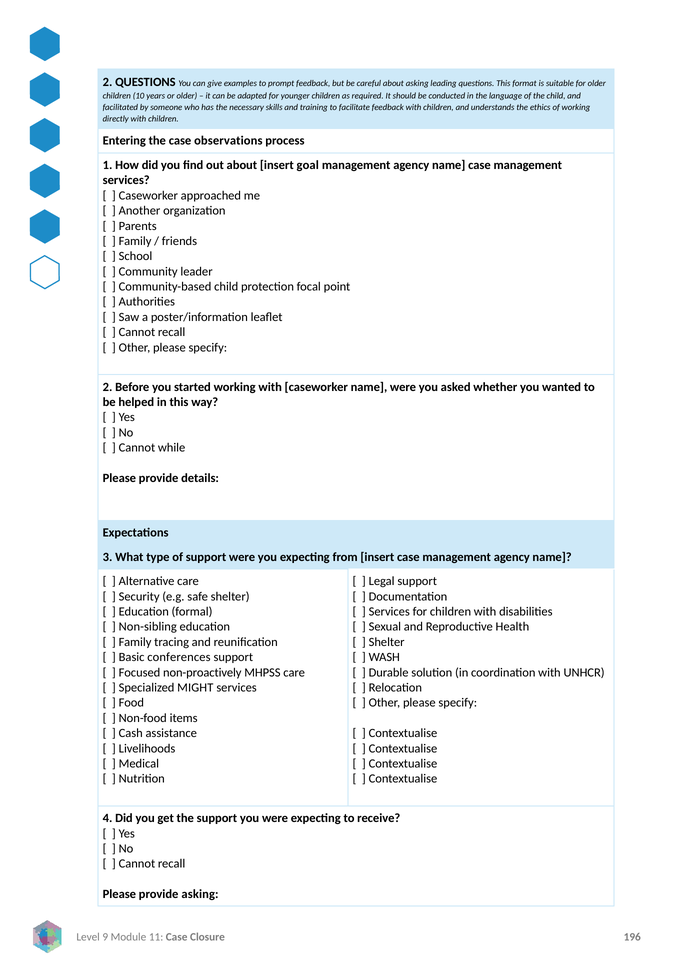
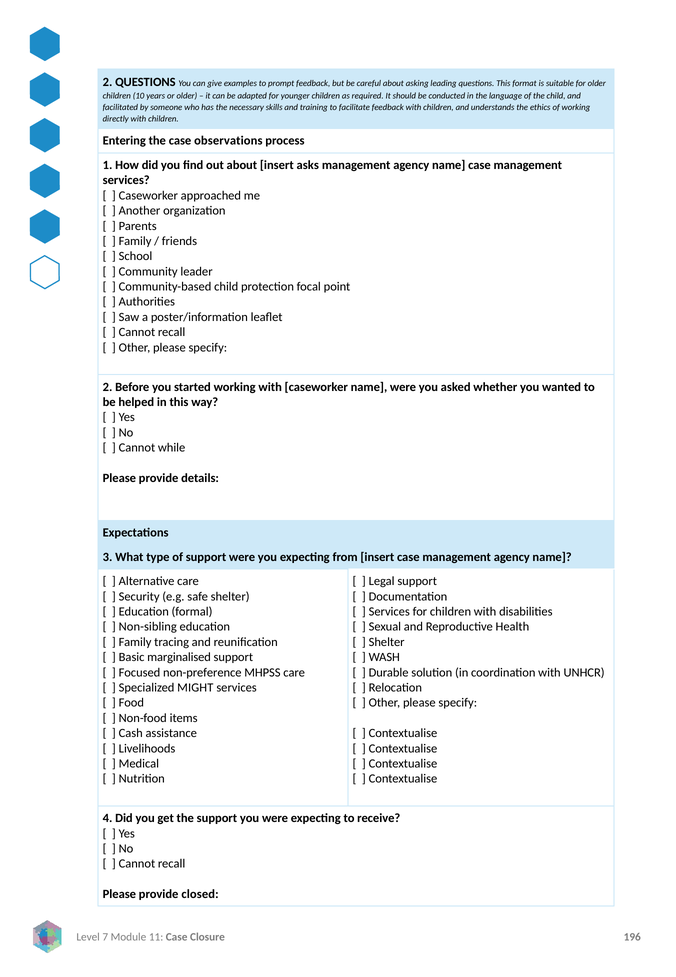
goal: goal -> asks (308, 165)
conferences: conferences -> marginalised (179, 657)
non-proactively: non-proactively -> non-preference (202, 672)
provide asking: asking -> closed (200, 894)
9: 9 -> 7 (105, 937)
